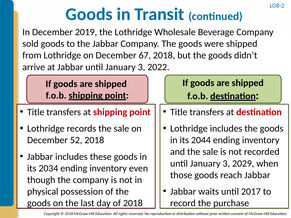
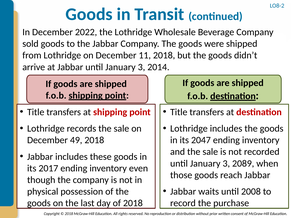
2019: 2019 -> 2022 (86, 32)
67: 67 -> 11 (145, 55)
2022: 2022 -> 2014 (158, 67)
52: 52 -> 49 (76, 140)
2044: 2044 -> 2047 (201, 140)
2029: 2029 -> 2089 (243, 164)
2034: 2034 -> 2017 (48, 168)
2017: 2017 -> 2008 (251, 192)
